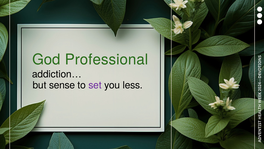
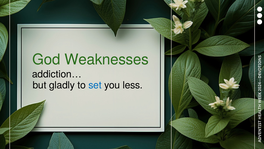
Professional: Professional -> Weaknesses (107, 59)
sense: sense -> gladly (62, 85)
set colour: purple -> blue (95, 85)
